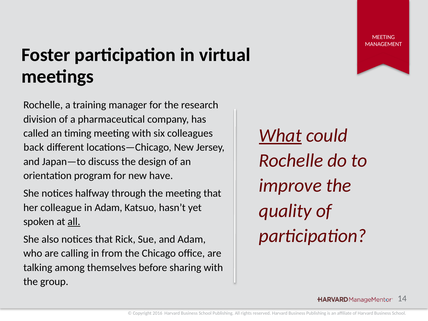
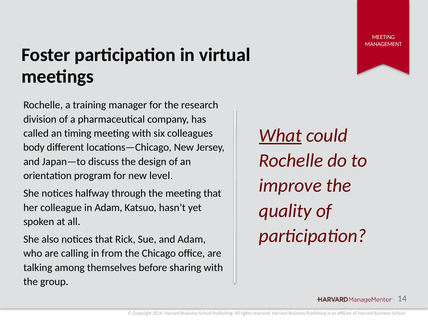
back: back -> body (34, 147)
have: have -> level (161, 176)
all underline: present -> none (74, 222)
